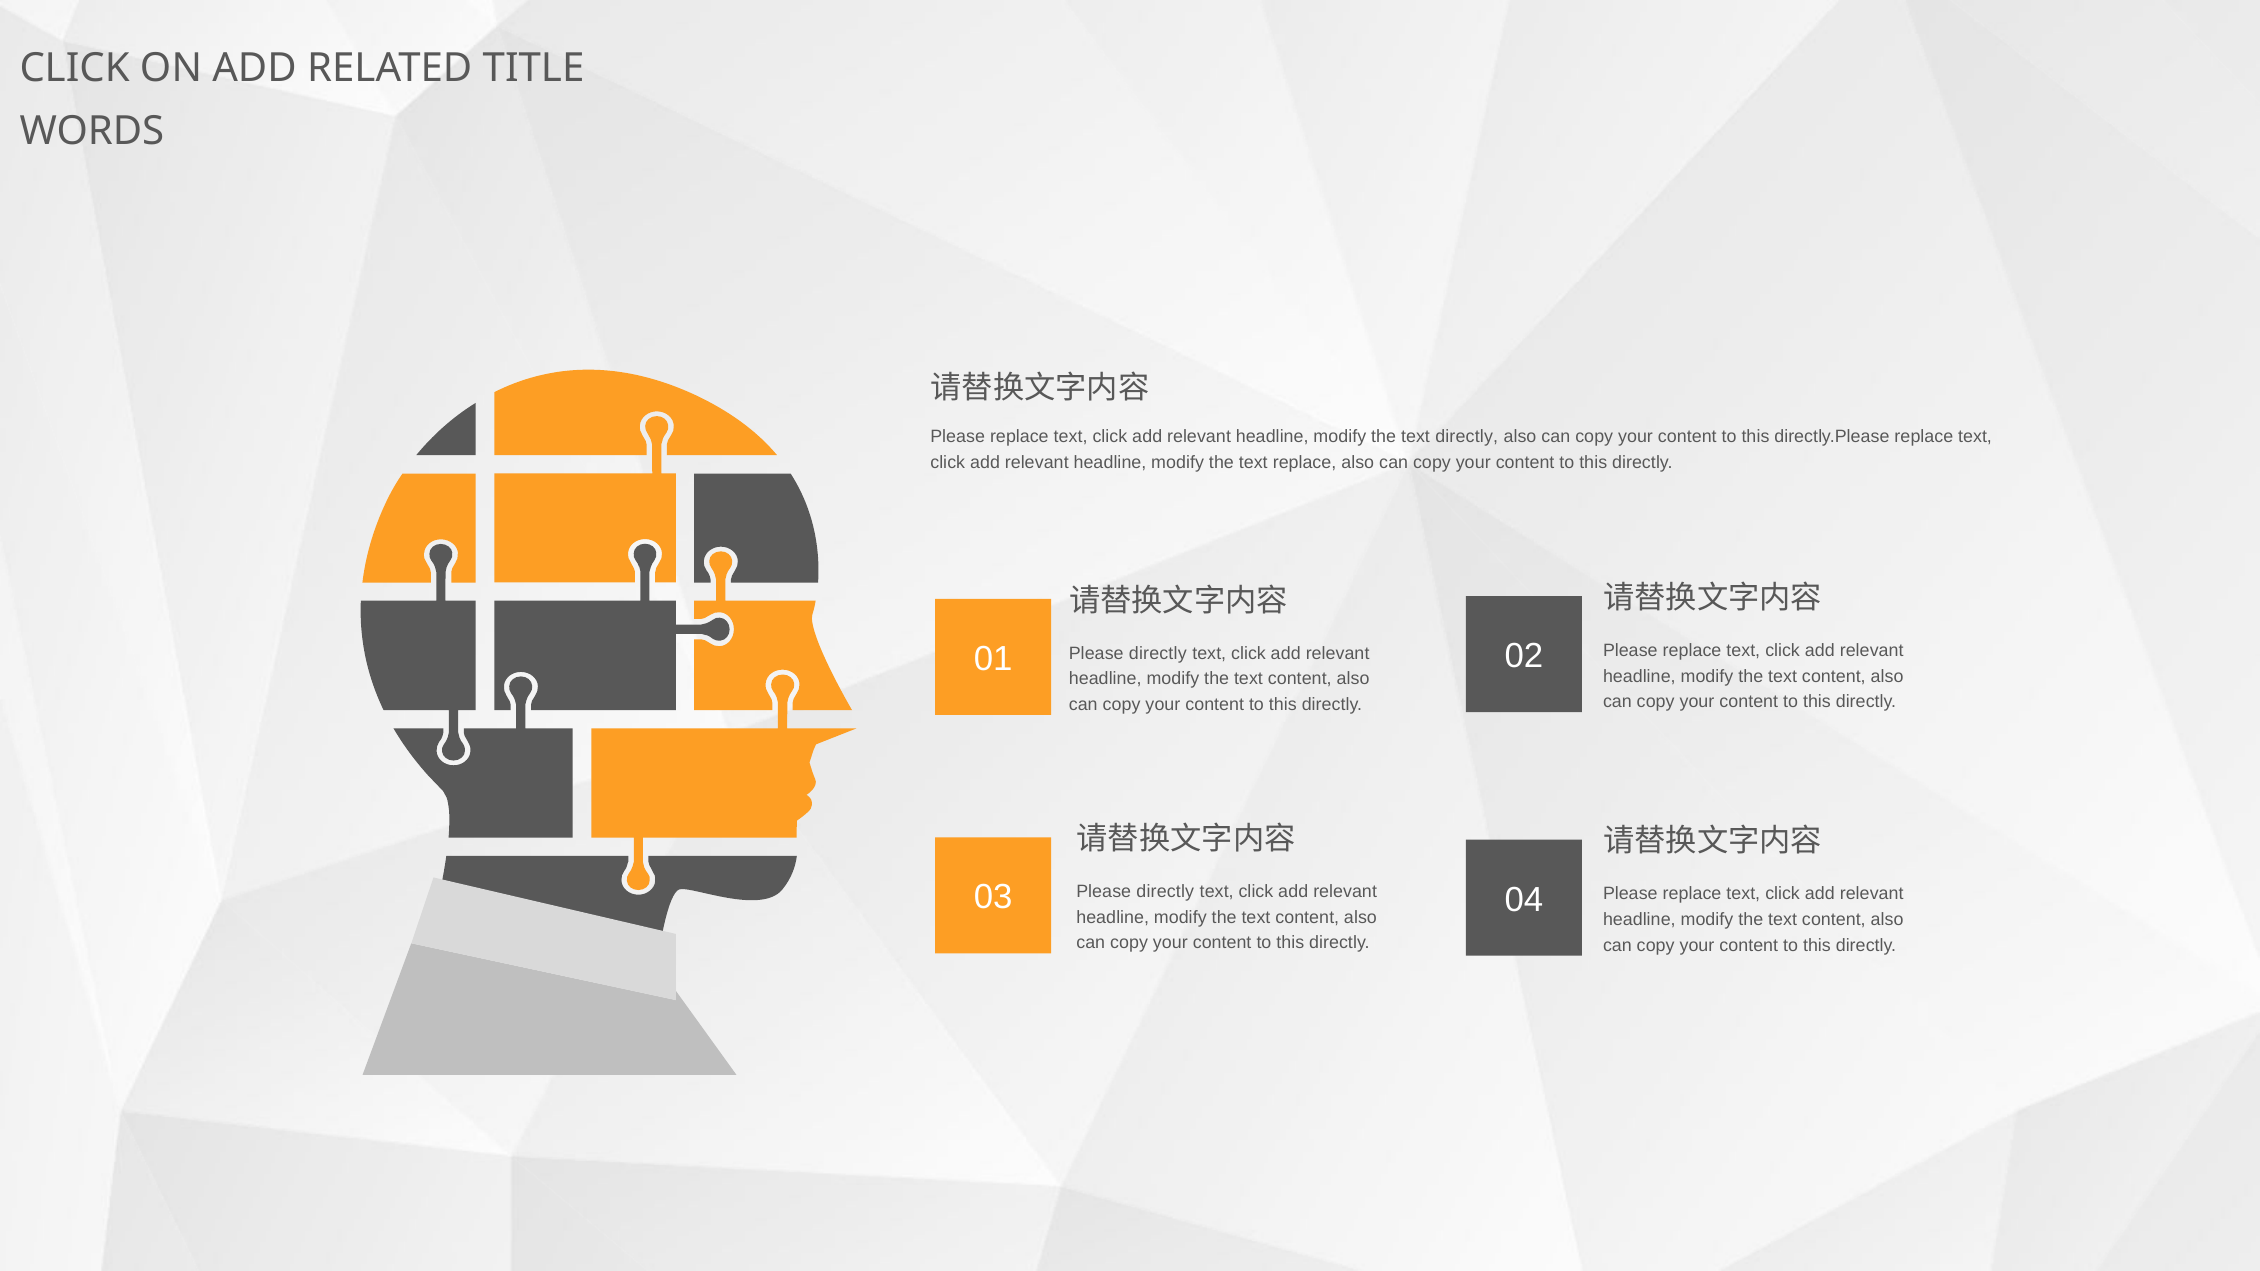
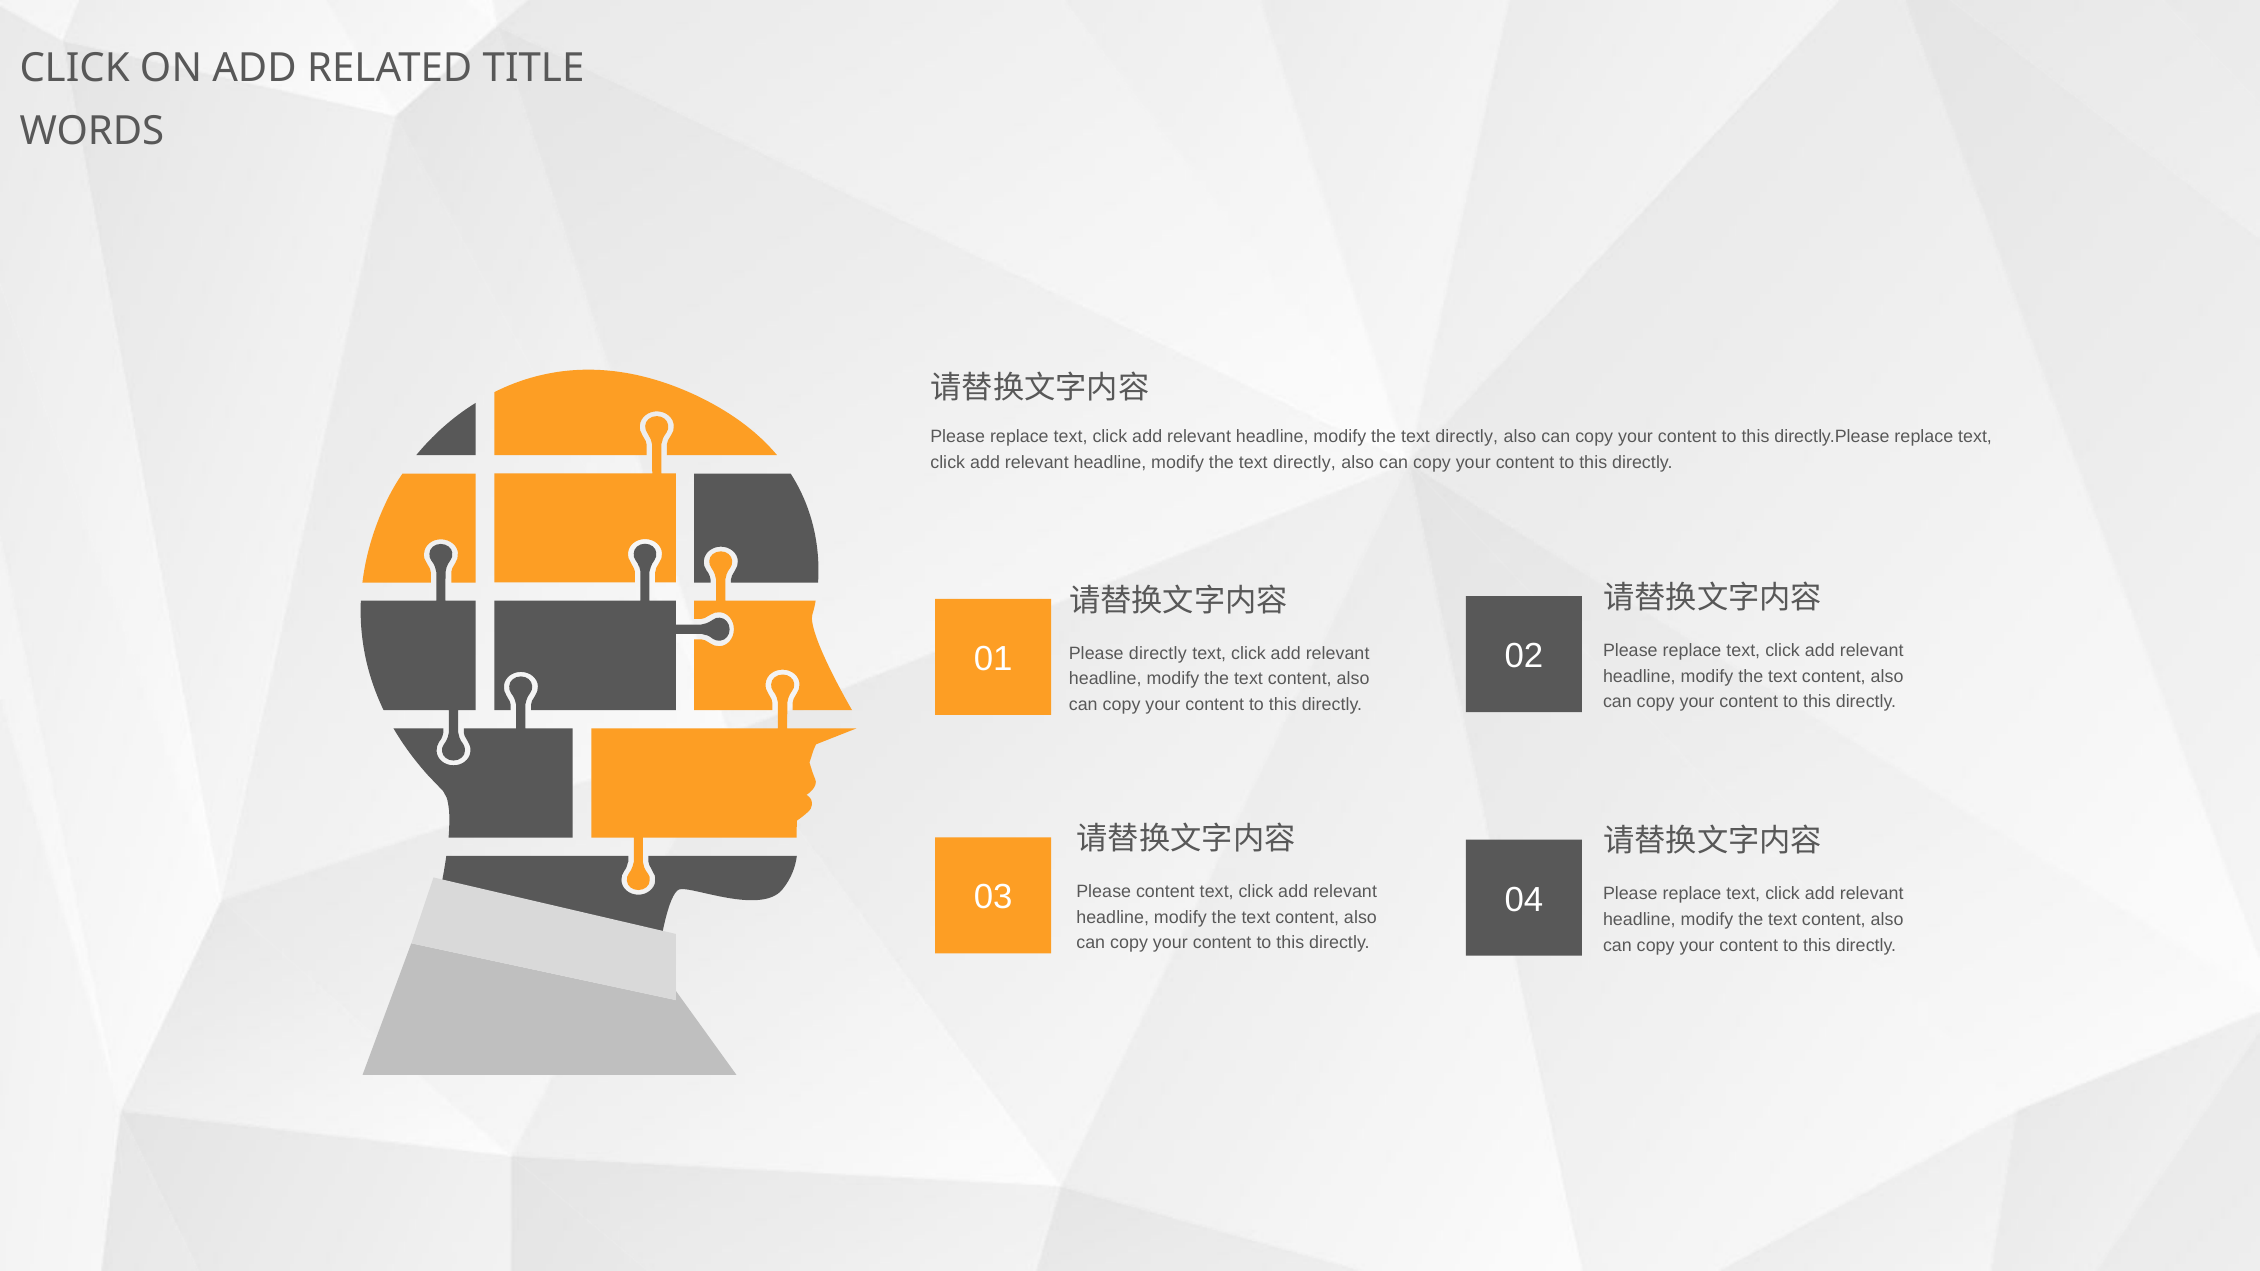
replace: replace -> directly (1304, 463)
directly: directly -> content (1165, 892)
